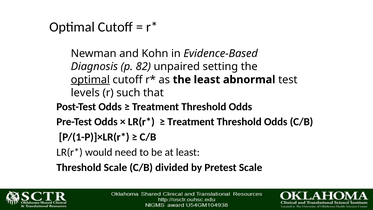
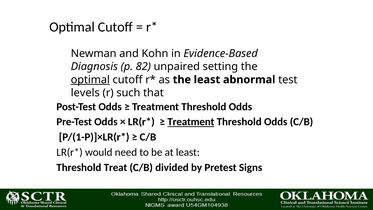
Treatment underline: none -> present (191, 122)
Threshold Scale: Scale -> Treat (115, 167)
Pretest Scale: Scale -> Signs (251, 167)
